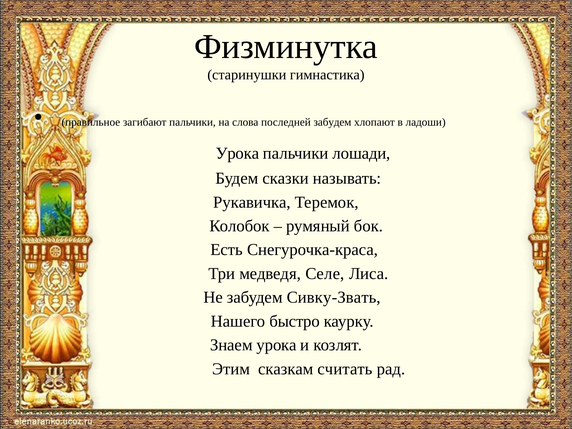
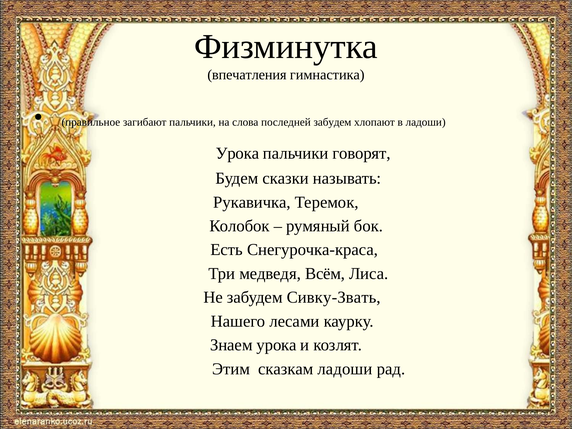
старинушки: старинушки -> впечатления (247, 75)
лошади: лошади -> говорят (362, 153)
Селе: Селе -> Всём (325, 274)
быстро: быстро -> лесами (295, 321)
сказкам считать: считать -> ладоши (345, 369)
